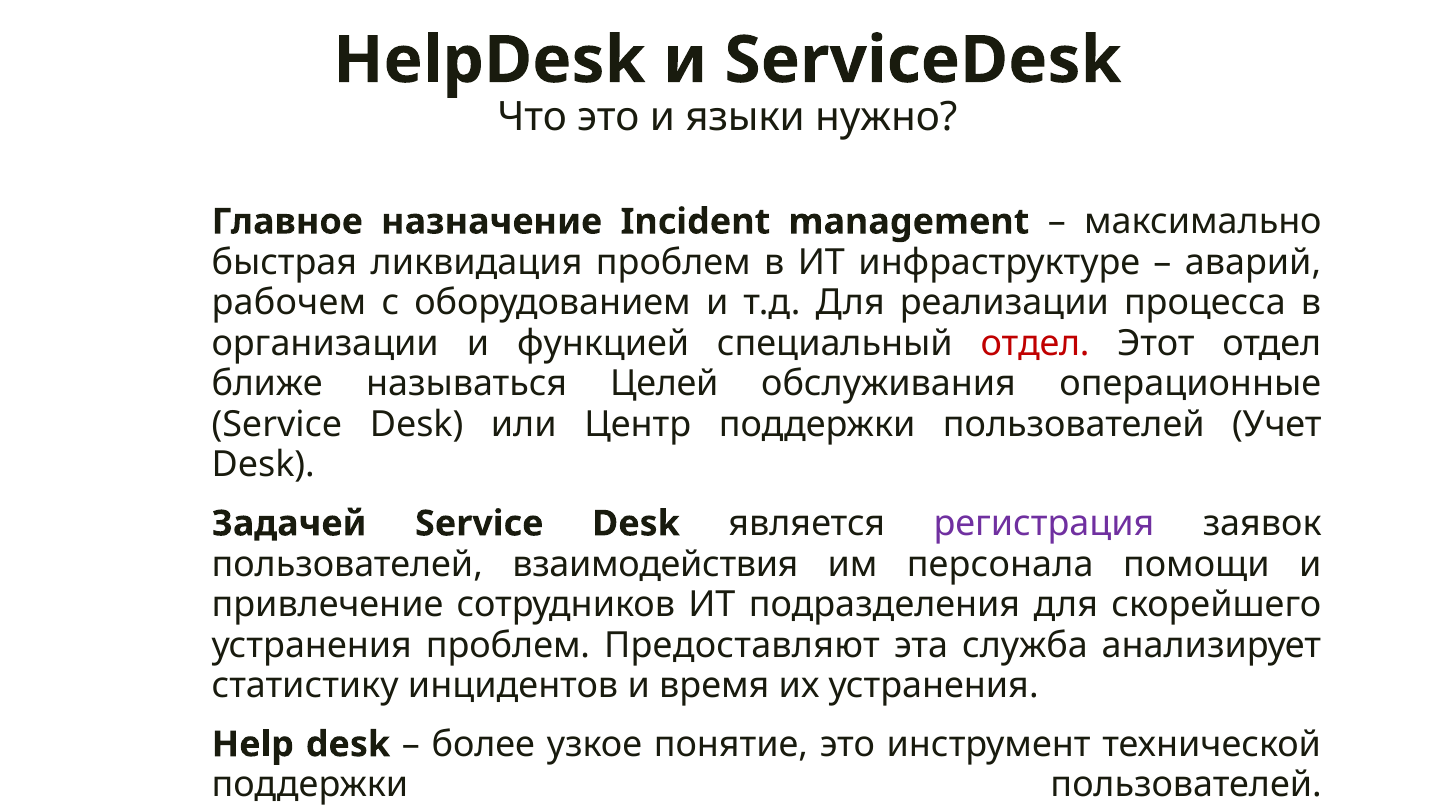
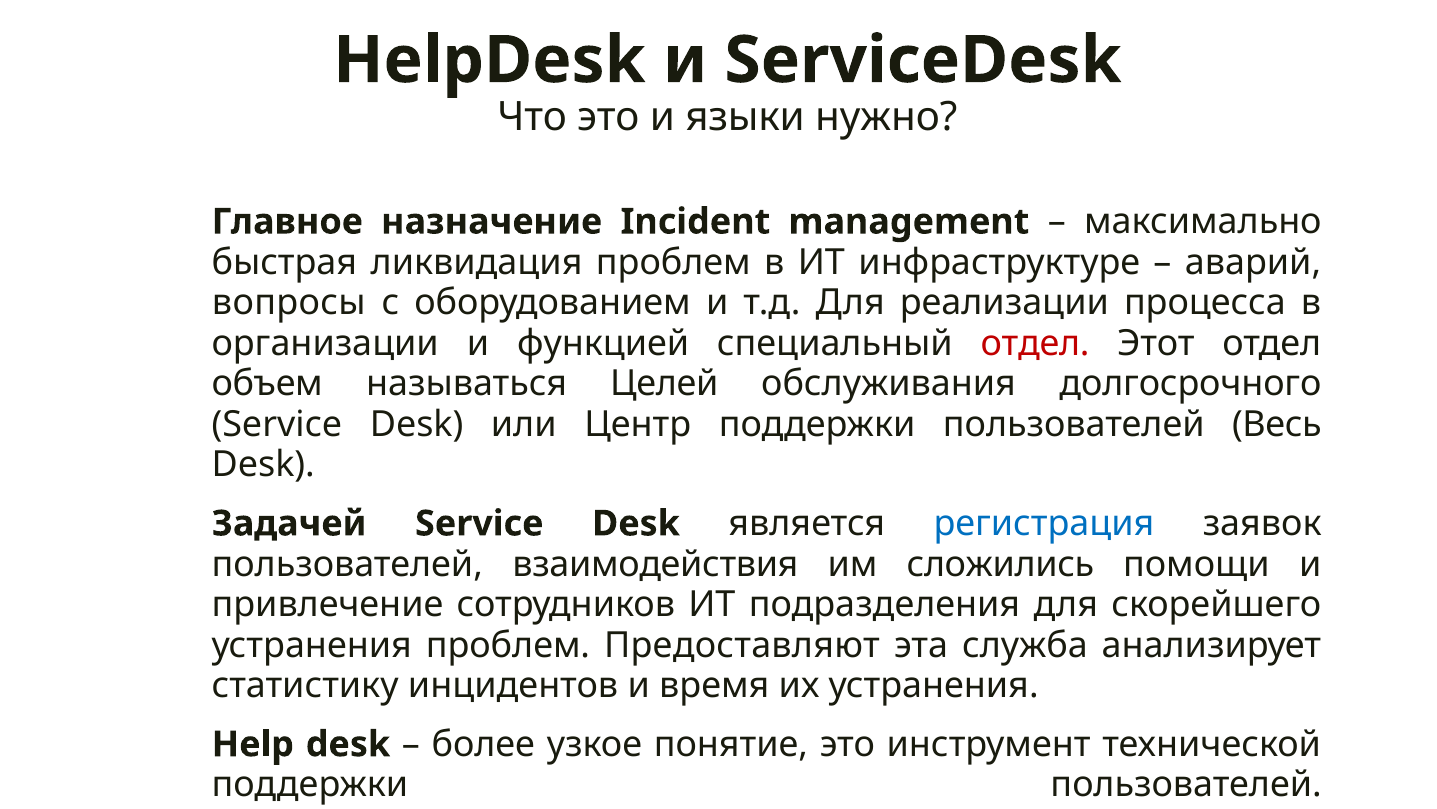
рабочем: рабочем -> вопросы (289, 303)
ближе: ближе -> объем (267, 384)
операционные: операционные -> долгосрочного (1190, 384)
Учет: Учет -> Весь (1277, 424)
регистрация colour: purple -> blue (1044, 523)
персонала: персонала -> сложились (1000, 564)
